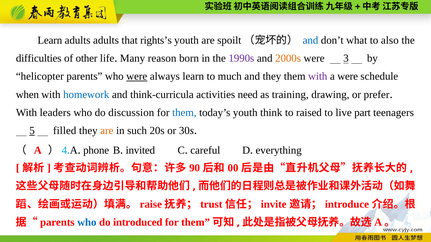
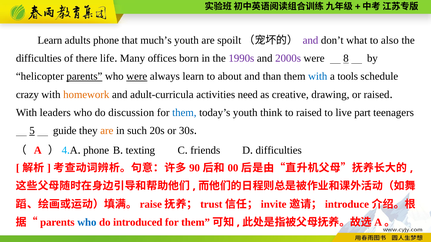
adults adults: adults -> phone (106, 40)
rights’s: rights’s -> much’s (156, 40)
and colour: blue -> purple (311, 40)
other: other -> there (87, 58)
reason: reason -> offices (162, 58)
2000s colour: orange -> purple (288, 58)
3: 3 -> 8 (346, 58)
parents underline: none -> present (84, 77)
much: much -> about (230, 77)
and they: they -> than (272, 77)
with colour: purple -> blue (318, 77)
a were: were -> tools (348, 77)
when: when -> crazy (27, 95)
homework colour: blue -> orange (86, 95)
think-curricula: think-curricula -> adult-curricula (162, 95)
training: training -> creative (290, 95)
or prefer: prefer -> raised (377, 95)
filled: filled -> guide (65, 131)
invited: invited -> texting (140, 151)
careful: careful -> friends (205, 151)
everything: everything -> difficulties (279, 151)
